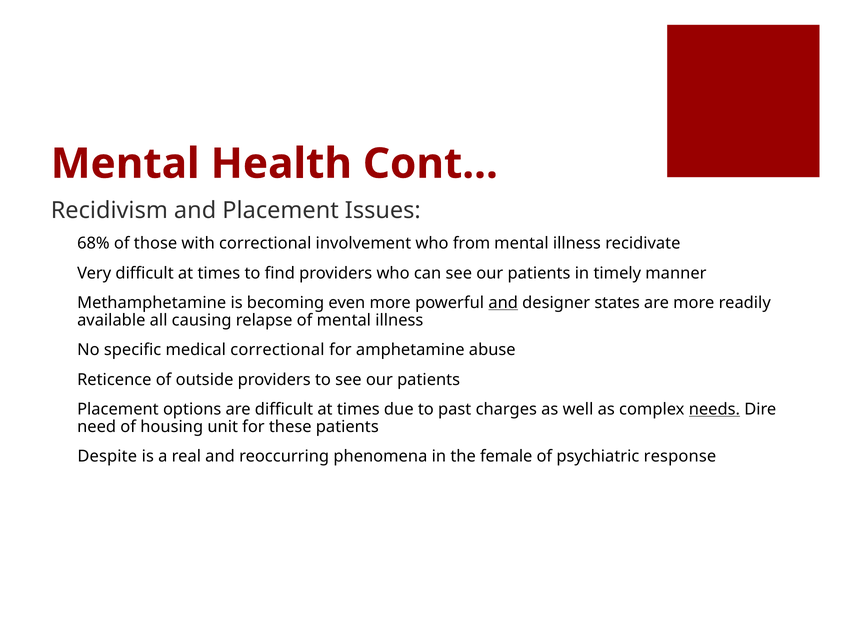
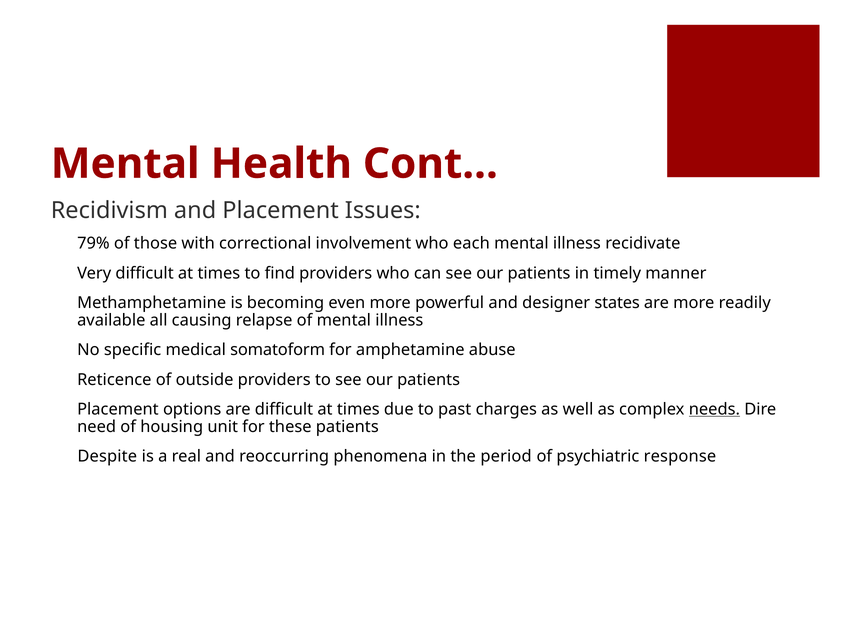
68%: 68% -> 79% (93, 243)
from: from -> each (471, 243)
and underline: present -> none (503, 302)
medical correctional: correctional -> somatoform (278, 350)
female: female -> period (506, 456)
